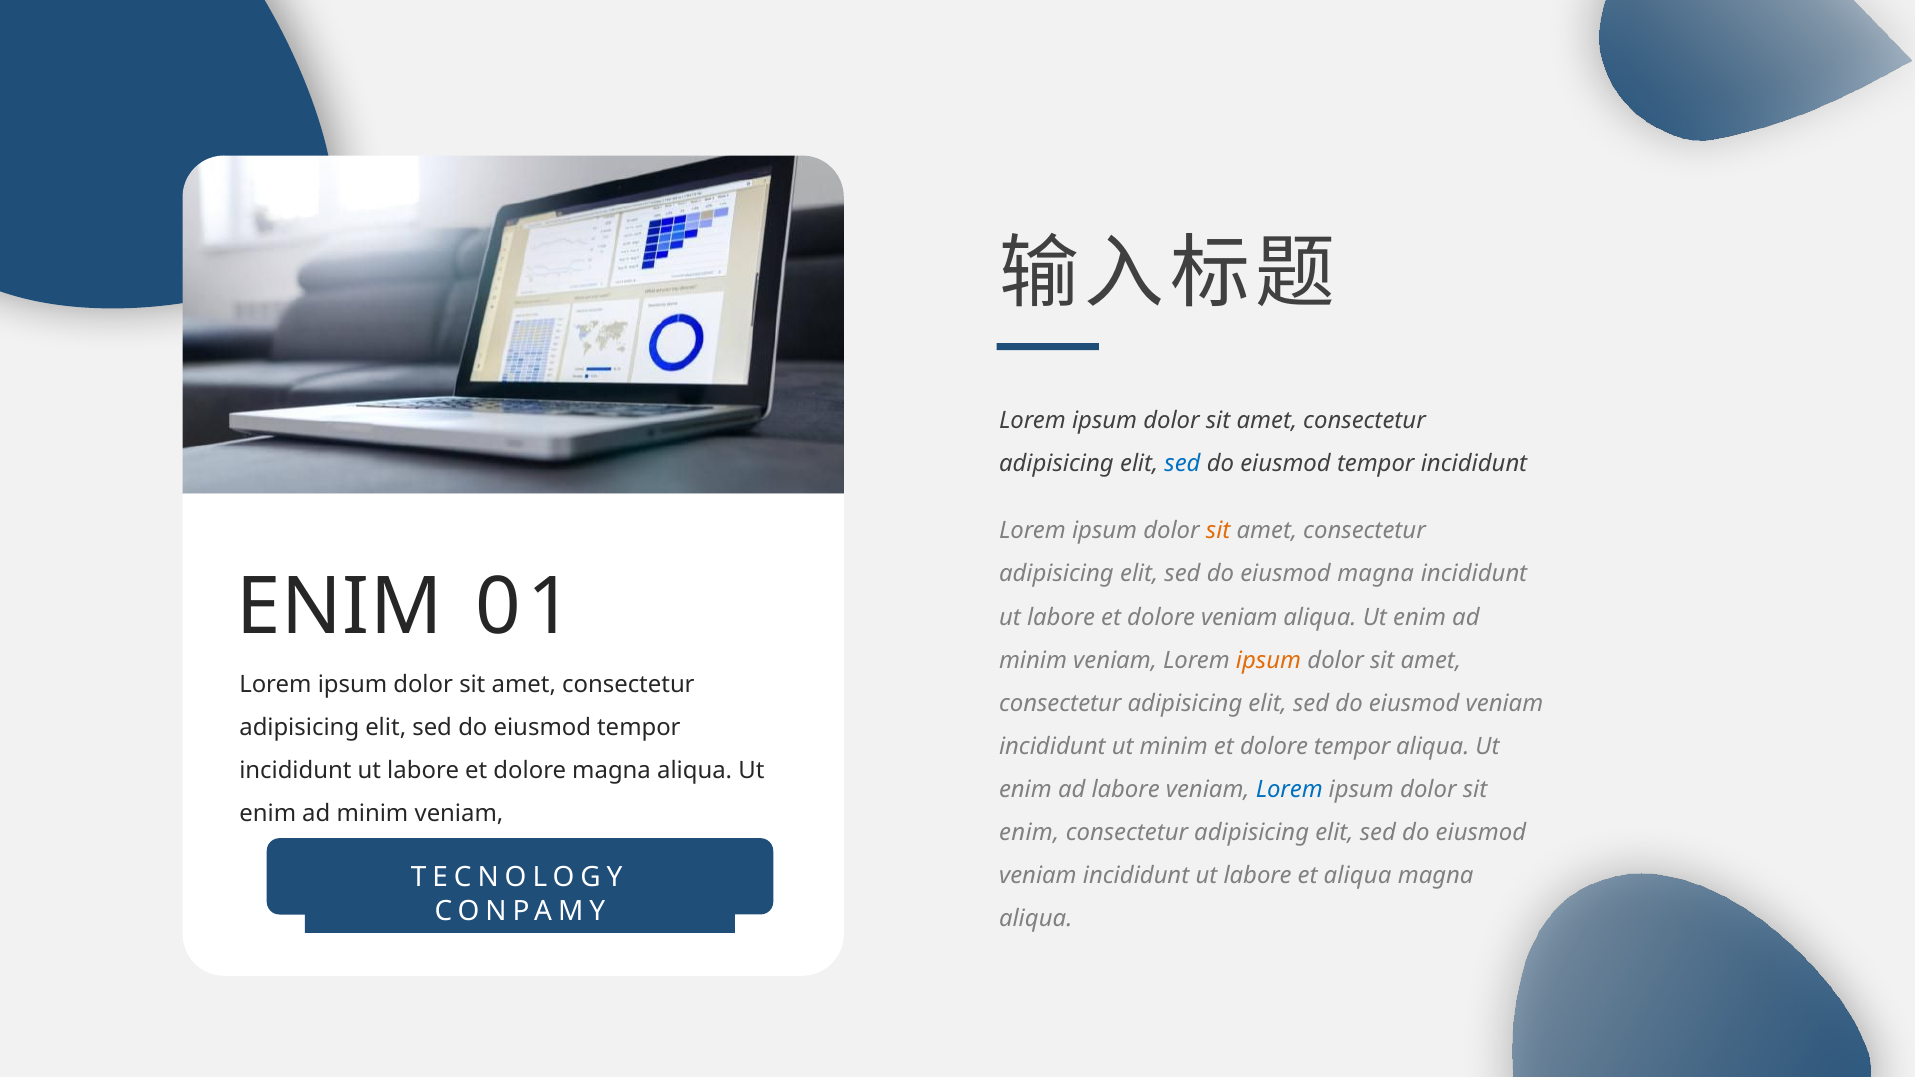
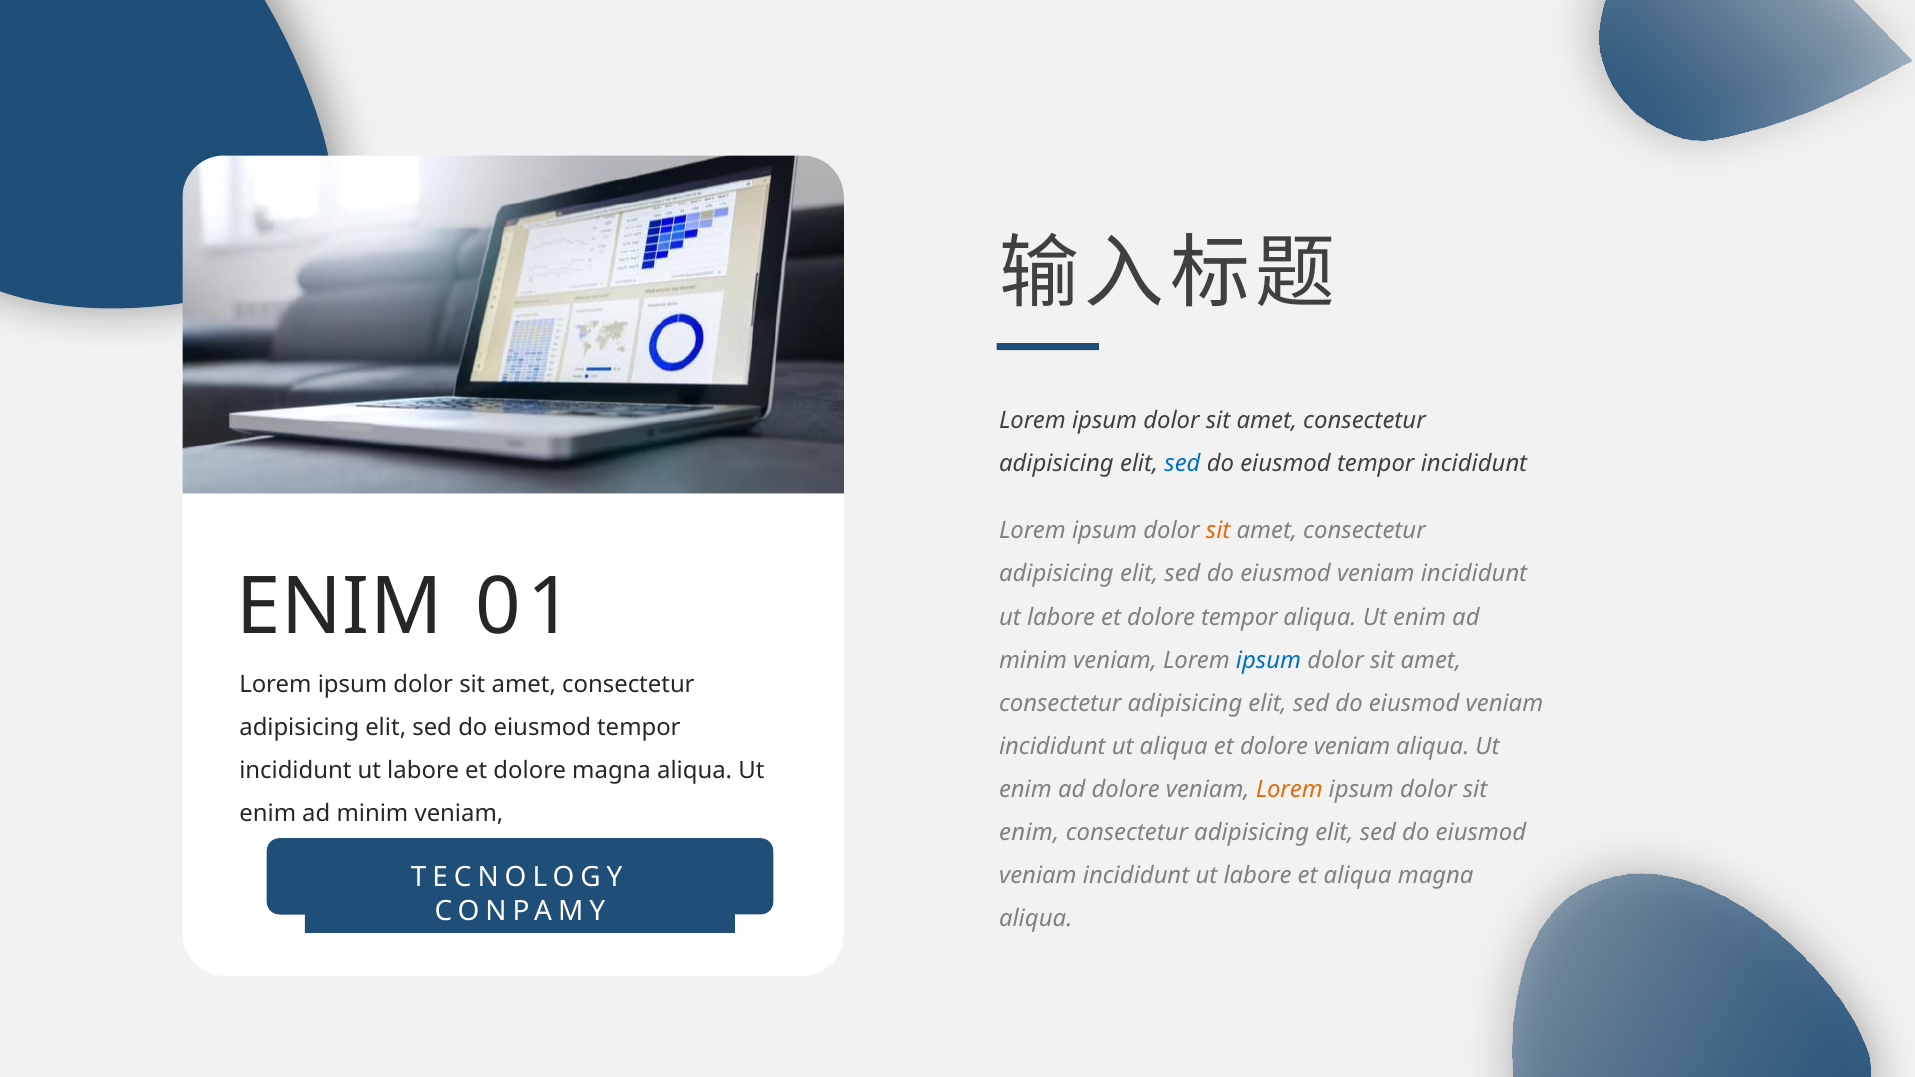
magna: magna -> veniam (1376, 574)
dolore veniam: veniam -> tempor (1239, 617)
ipsum colour: orange -> blue (1269, 660)
ut minim: minim -> aliqua (1174, 747)
et dolore tempor: tempor -> veniam (1352, 747)
ad labore: labore -> dolore (1126, 790)
Lorem colour: blue -> orange (1289, 790)
